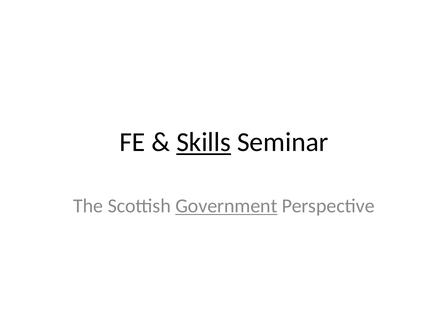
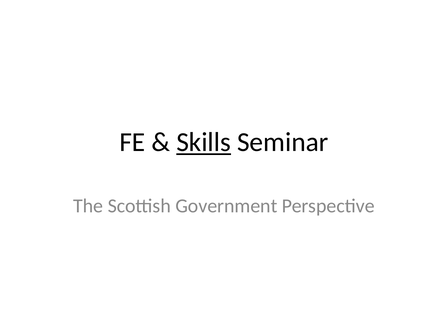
Government underline: present -> none (226, 206)
